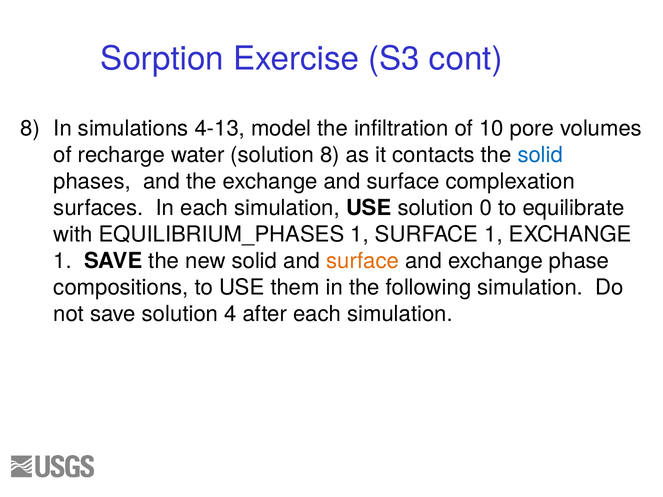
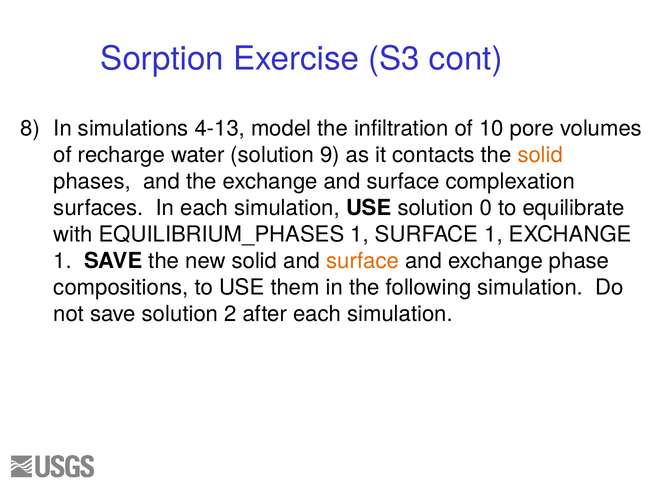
solution 8: 8 -> 9 (330, 155)
solid colour: blue -> orange (540, 155)
4: 4 -> 2 (230, 314)
